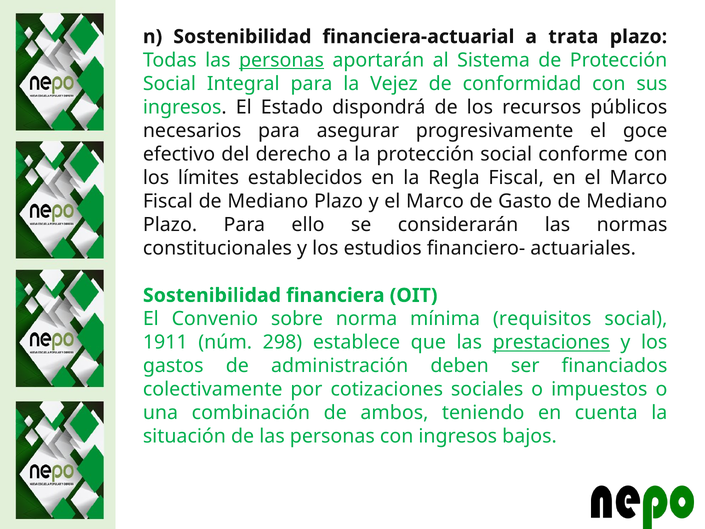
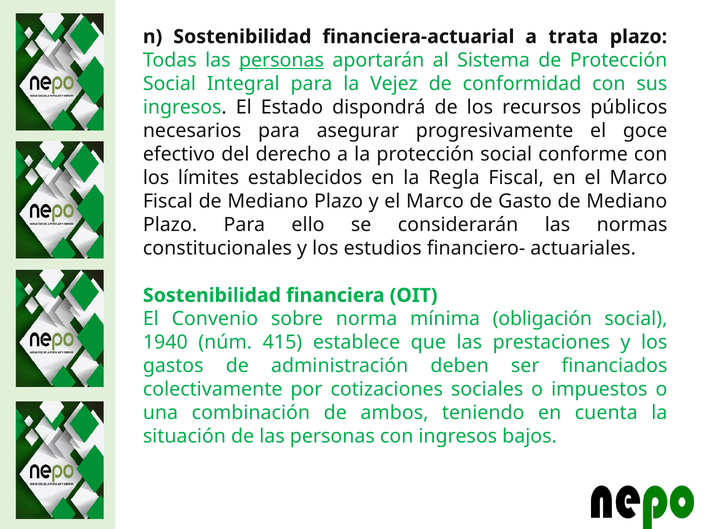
requisitos: requisitos -> obligación (542, 319)
1911: 1911 -> 1940 (165, 342)
298: 298 -> 415 (282, 342)
prestaciones underline: present -> none (551, 342)
